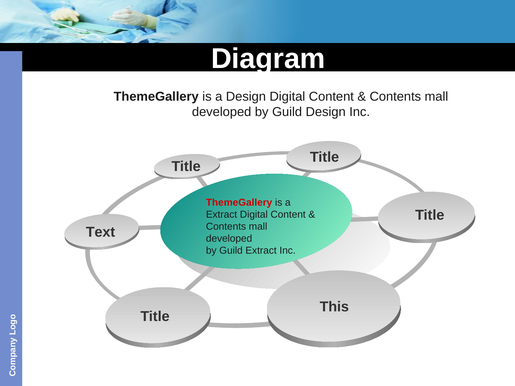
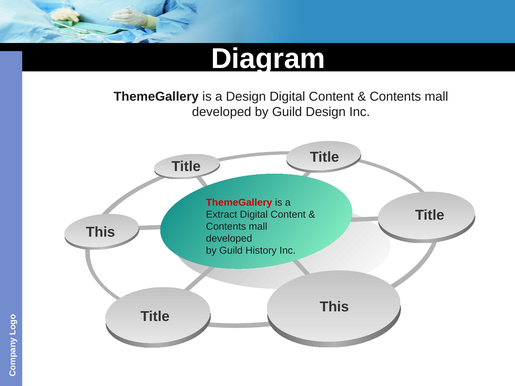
Text: Text -> This (101, 232)
Guild Extract: Extract -> History (261, 251)
